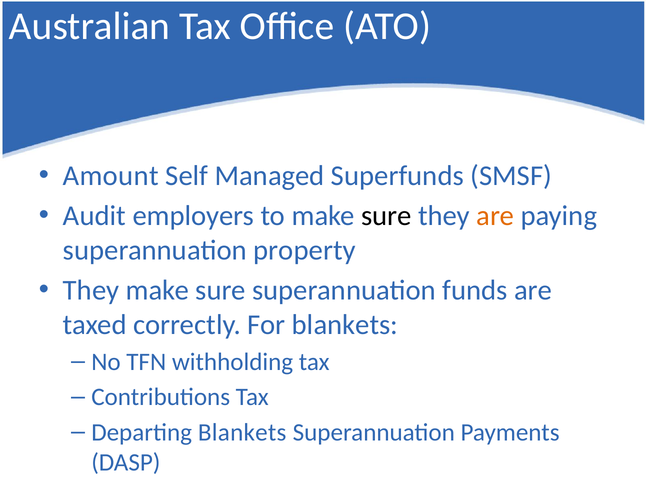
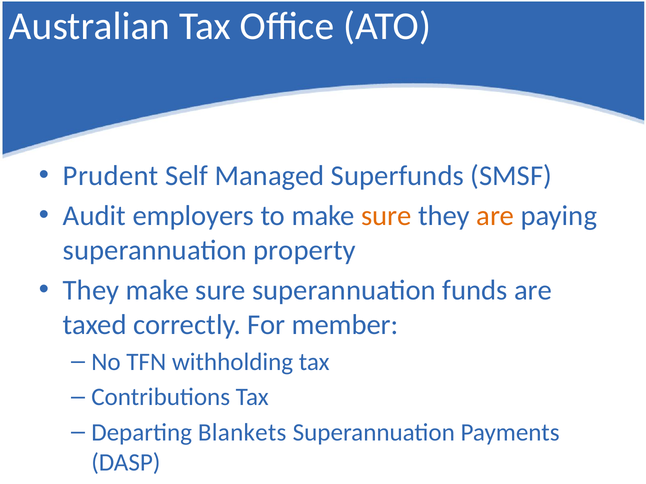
Amount: Amount -> Prudent (111, 176)
sure colour: black -> orange (386, 216)
For blankets: blankets -> member (345, 325)
